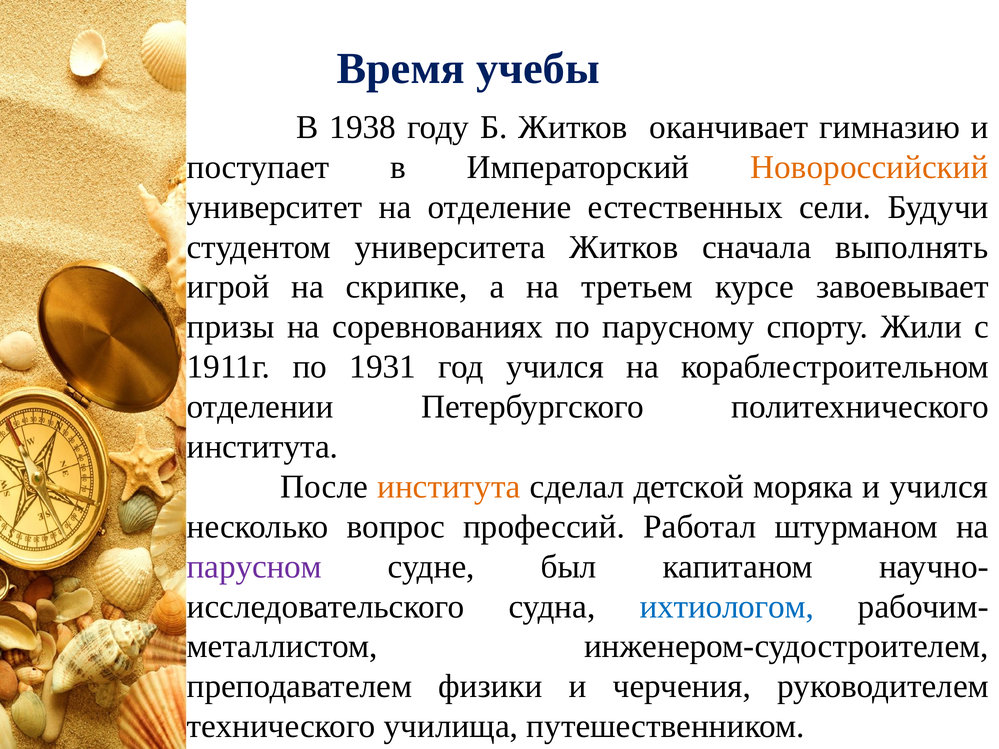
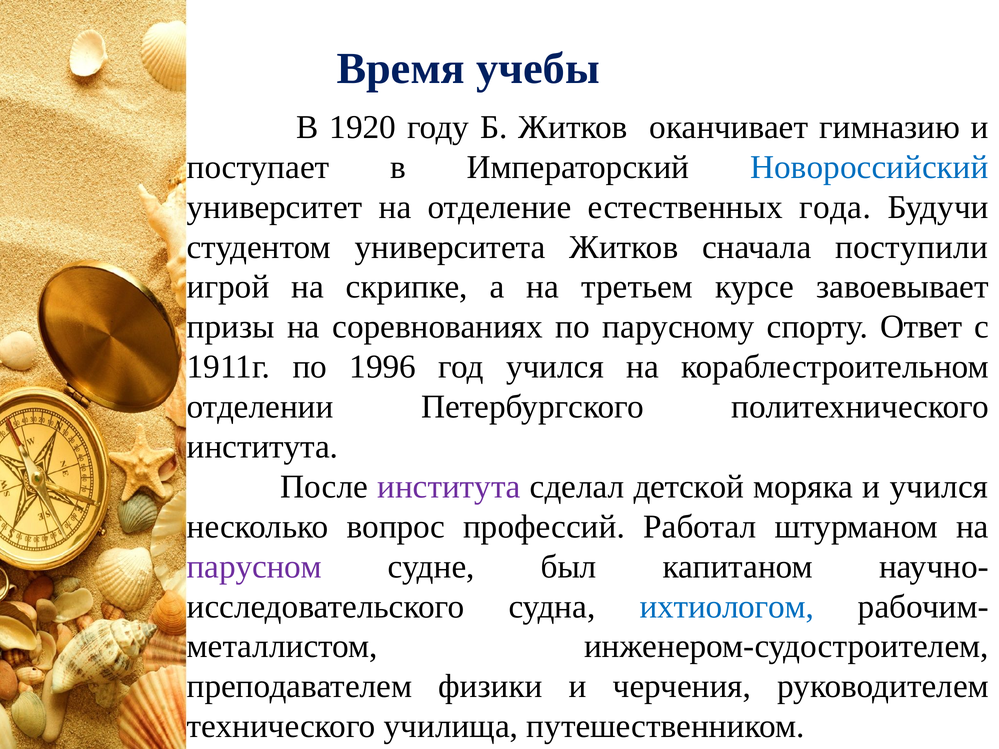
1938: 1938 -> 1920 (363, 127)
Новороссийский colour: orange -> blue (869, 167)
сели: сели -> года (835, 207)
выполнять: выполнять -> поступили (912, 247)
Жили: Жили -> Ответ (921, 327)
1931: 1931 -> 1996 (383, 367)
института colour: orange -> purple (449, 487)
